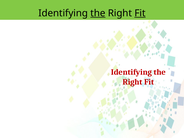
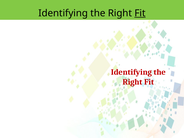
the underline: present -> none (98, 13)
